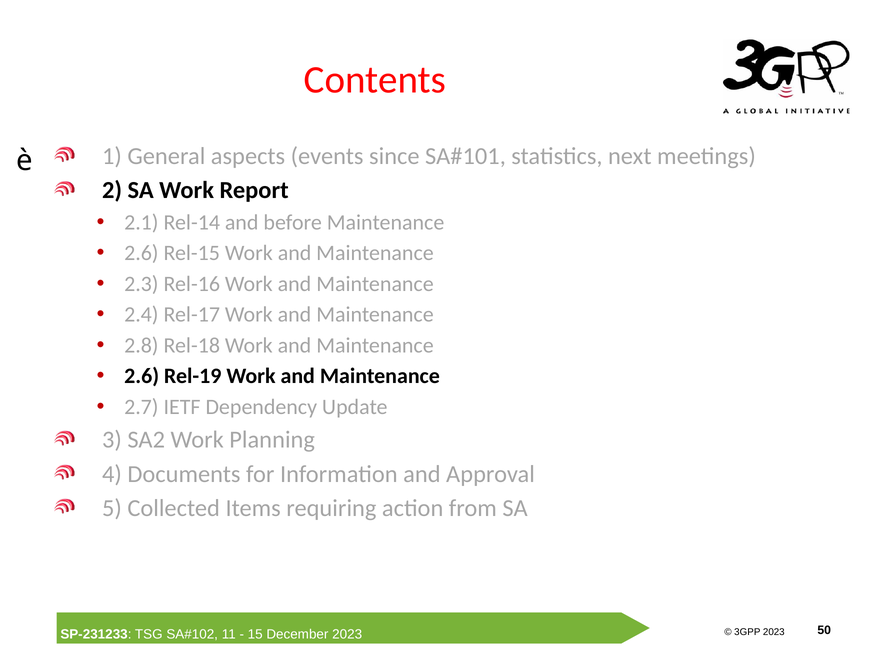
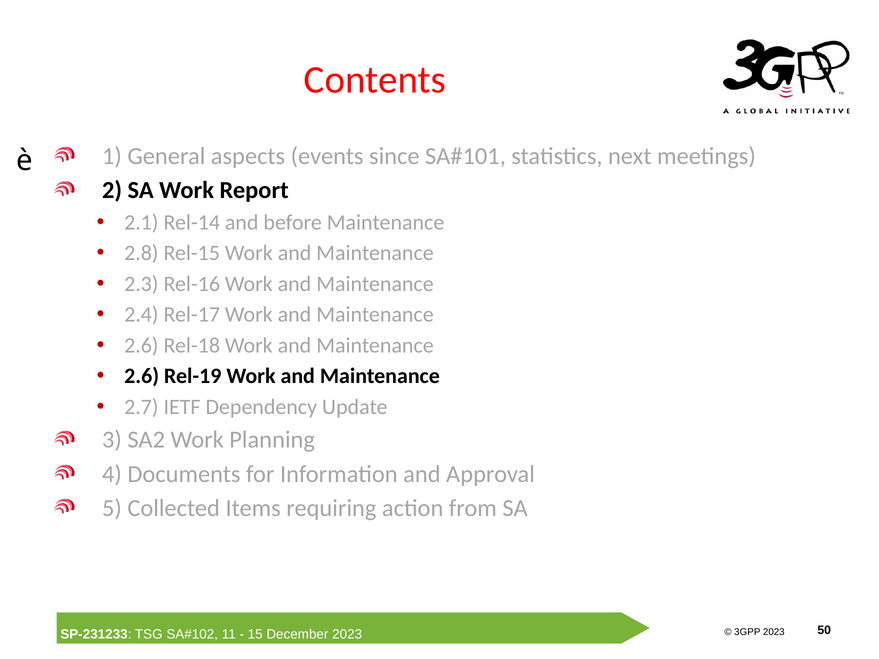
2.6: 2.6 -> 2.8 (141, 253)
2.8: 2.8 -> 2.6 (141, 346)
